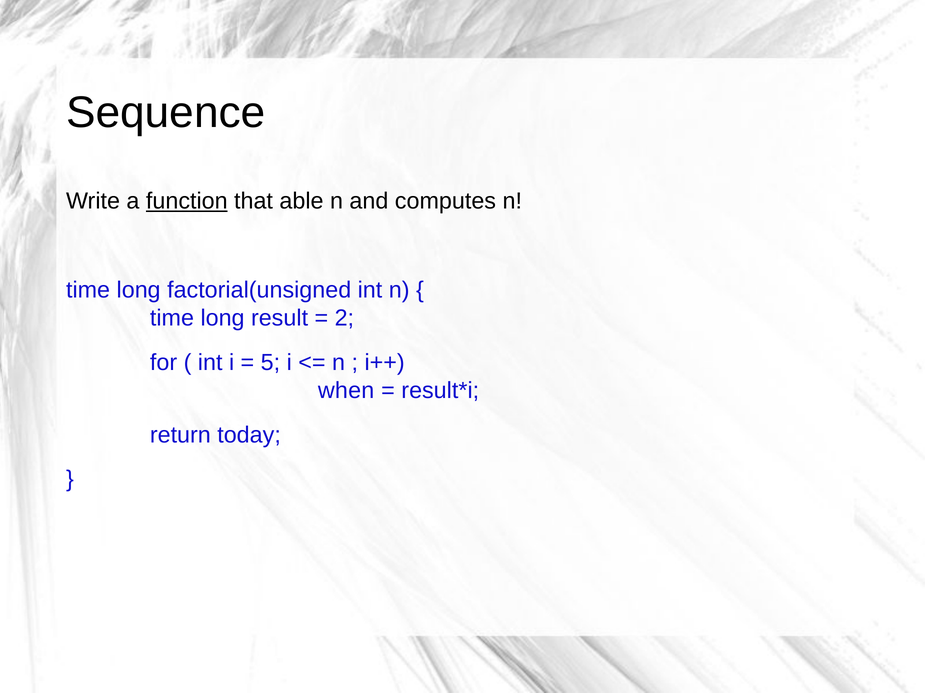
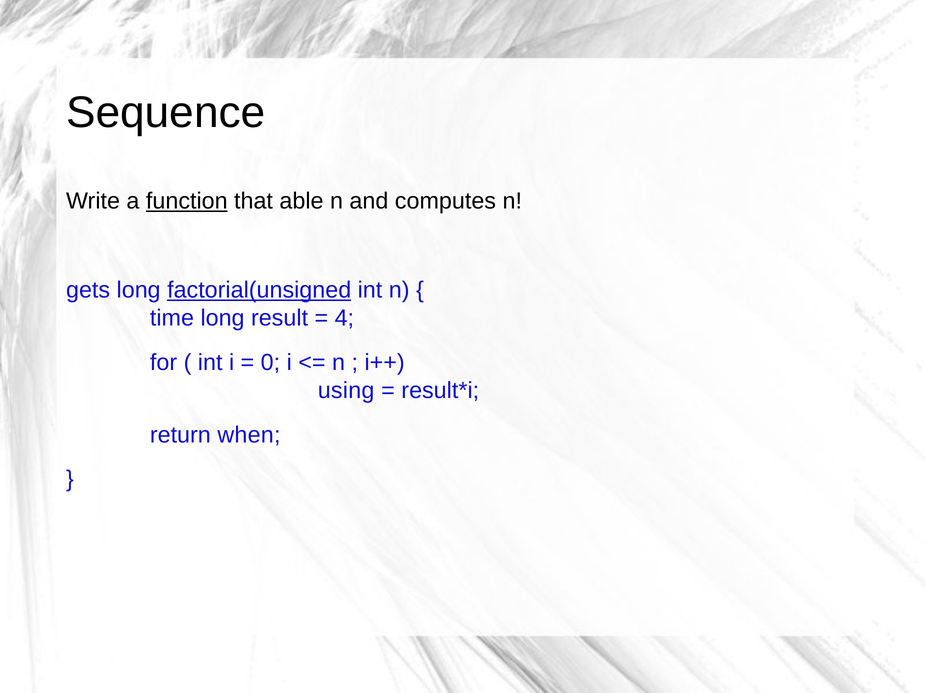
time: time -> gets (88, 290)
factorial(unsigned underline: none -> present (259, 290)
2: 2 -> 4 (344, 318)
5: 5 -> 0 (270, 363)
when: when -> using (346, 391)
today: today -> when (249, 435)
